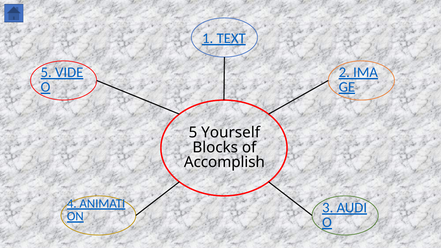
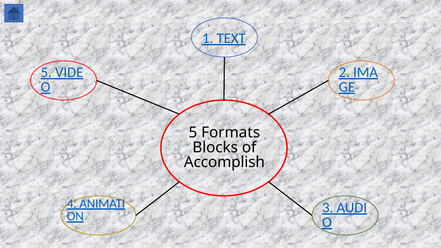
Yourself: Yourself -> Formats (231, 133)
